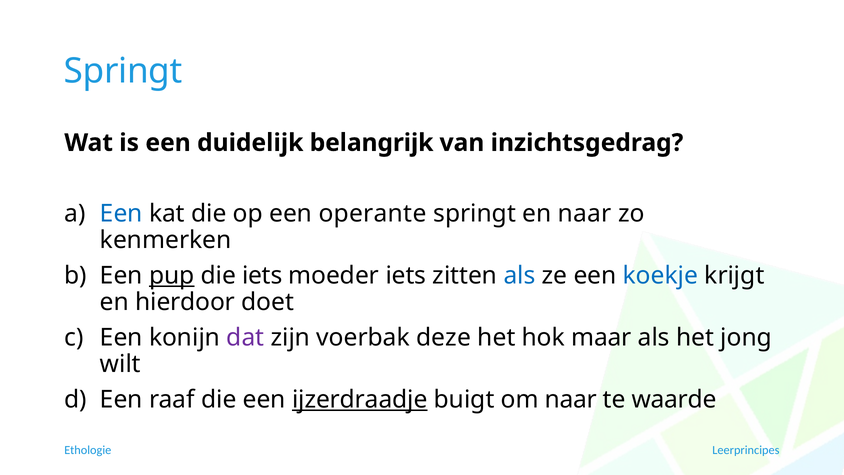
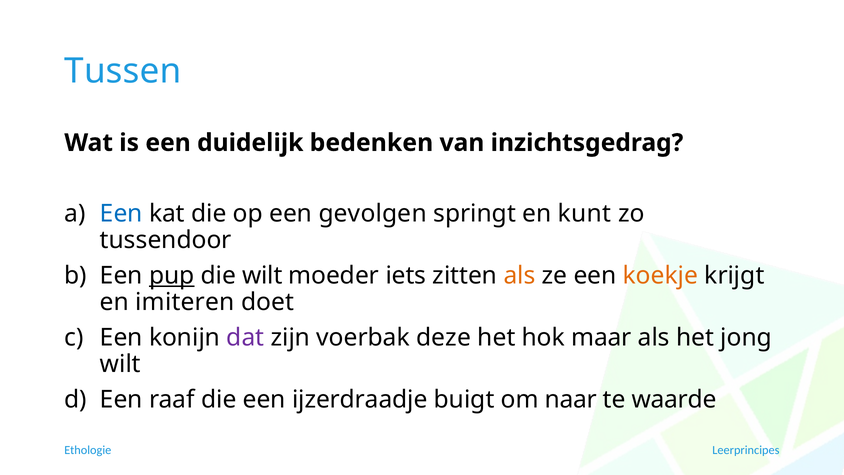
Springt: Springt -> Tussen (123, 71)
belangrijk: belangrijk -> bedenken (371, 143)
operante: operante -> gevolgen (373, 213)
en naar: naar -> kunt (585, 213)
kenmerken: kenmerken -> tussendoor (166, 240)
die iets: iets -> wilt (262, 275)
als colour: blue -> orange (519, 275)
koekje colour: blue -> orange (660, 275)
hierdoor: hierdoor -> imiteren (185, 302)
ijzerdraadje underline: present -> none (360, 399)
